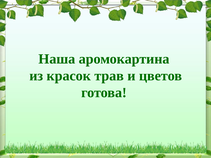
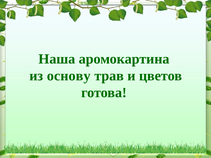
красок: красок -> основу (69, 76)
